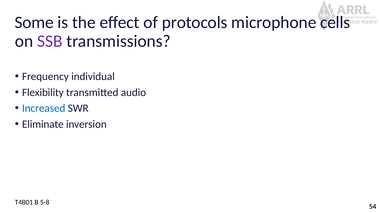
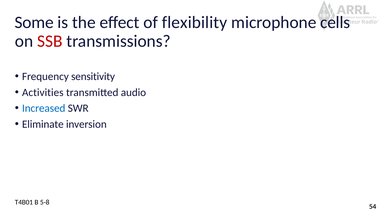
protocols: protocols -> flexibility (195, 22)
SSB colour: purple -> red (50, 41)
individual: individual -> sensitivity (93, 77)
Flexibility: Flexibility -> Activities (43, 92)
